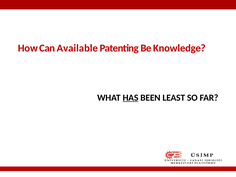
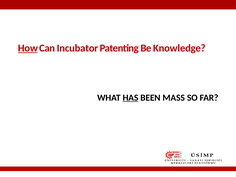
How underline: none -> present (28, 48)
Available: Available -> Incubator (77, 48)
LEAST: LEAST -> MASS (174, 98)
